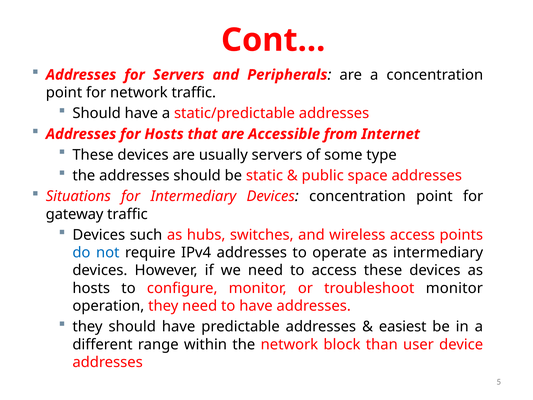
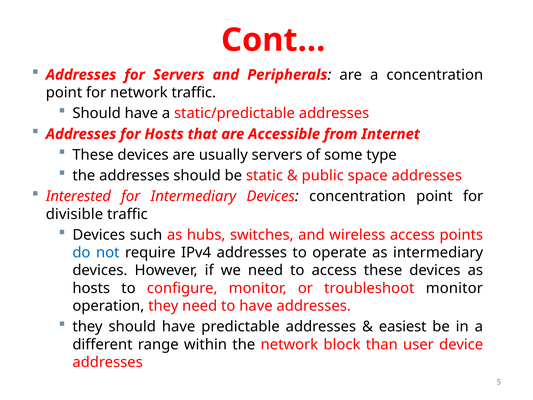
Situations: Situations -> Interested (78, 196)
gateway: gateway -> divisible (74, 214)
